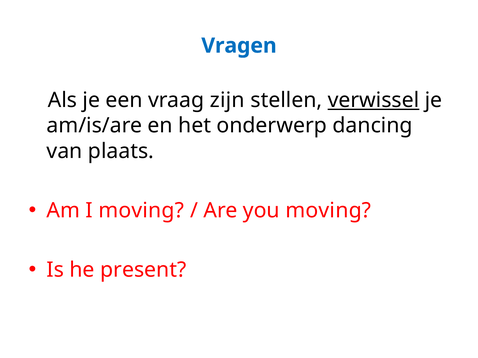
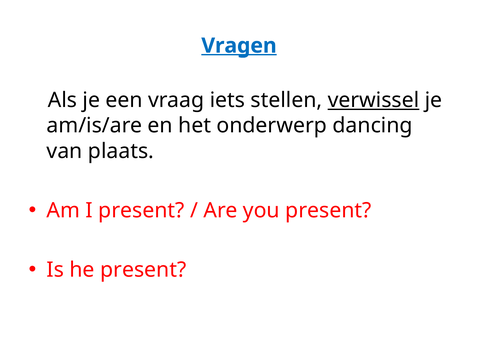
Vragen underline: none -> present (239, 46)
zijn: zijn -> iets (227, 100)
I moving: moving -> present (141, 211)
you moving: moving -> present (328, 211)
